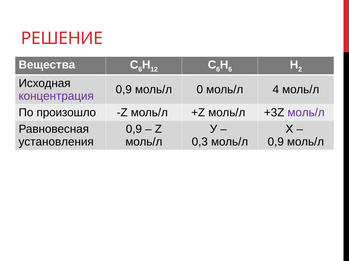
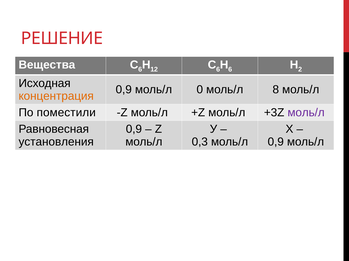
4: 4 -> 8 (276, 90)
концентрация colour: purple -> orange (56, 96)
произошло: произошло -> поместили (66, 113)
